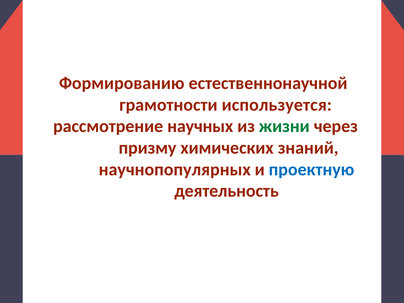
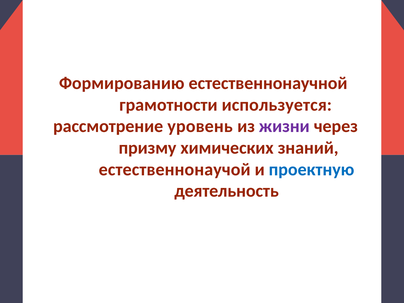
научных: научных -> уровень (200, 126)
жизни colour: green -> purple (284, 126)
научнопопулярных: научнопопулярных -> естественнонаучой (175, 169)
